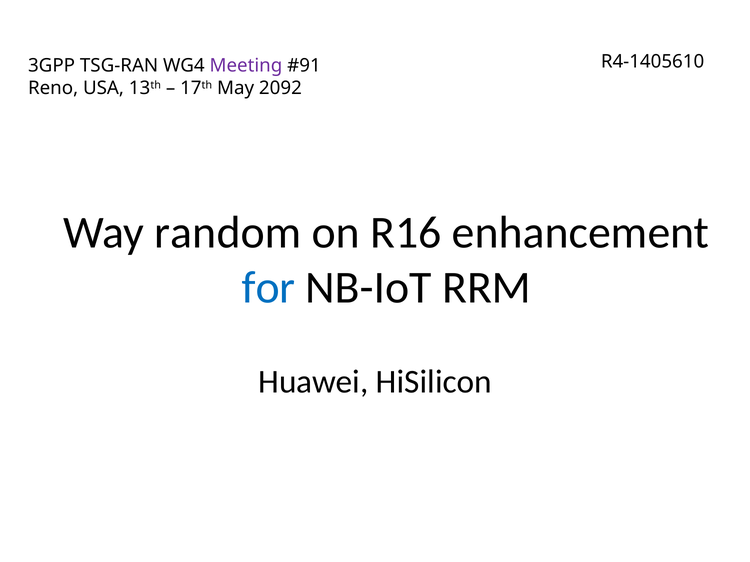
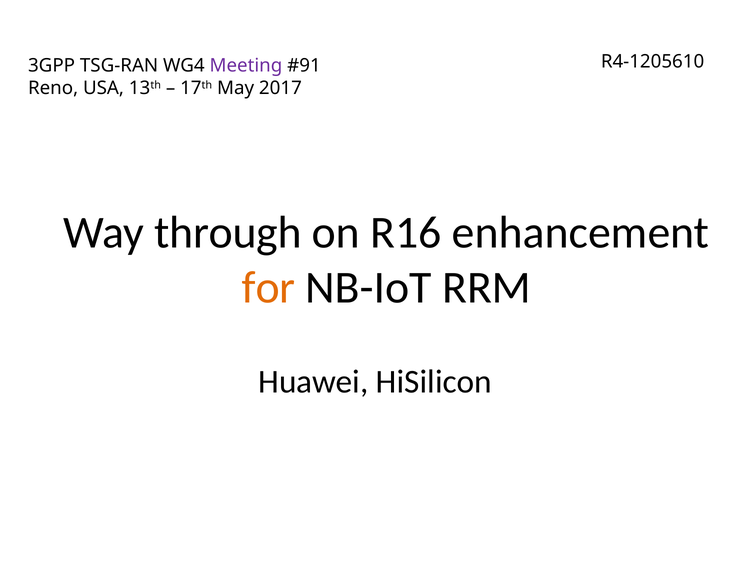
R4-1405610: R4-1405610 -> R4-1205610 (653, 62)
2092: 2092 -> 2017 (280, 88)
random: random -> through (228, 233)
for colour: blue -> orange (269, 288)
